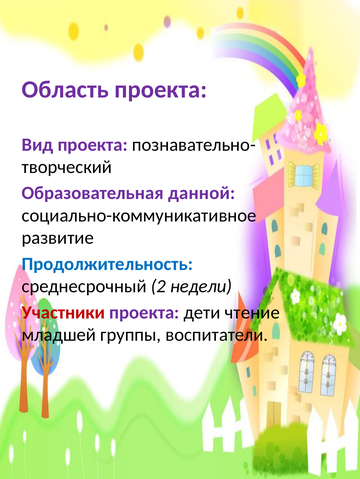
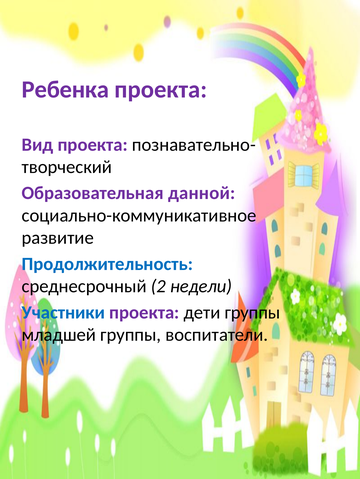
Область: Область -> Ребенка (65, 90)
Участники colour: red -> blue (63, 313)
дети чтение: чтение -> группы (252, 313)
